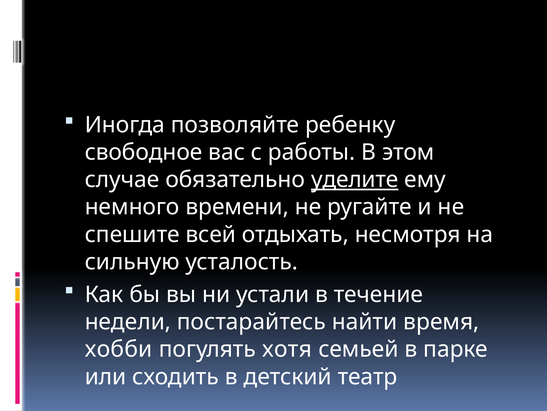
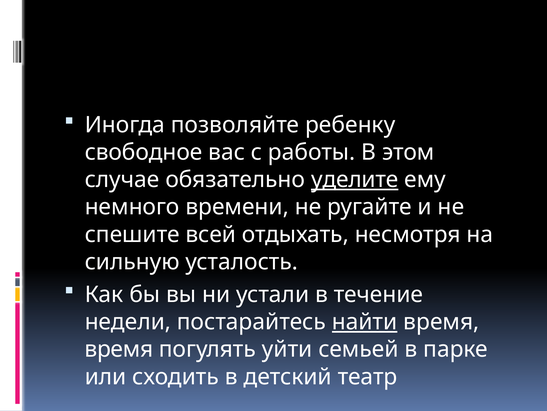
найти underline: none -> present (365, 321)
хобби: хобби -> время (119, 349)
хотя: хотя -> уйти (287, 349)
